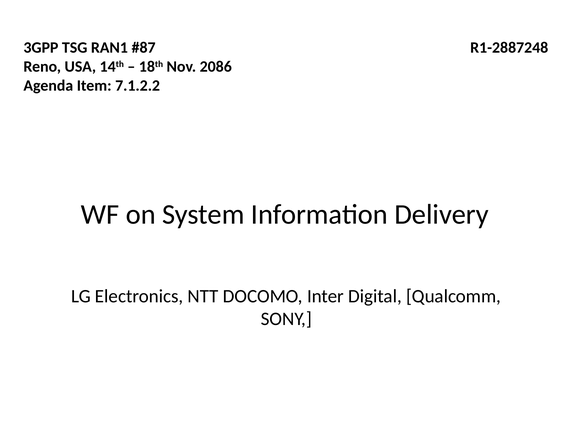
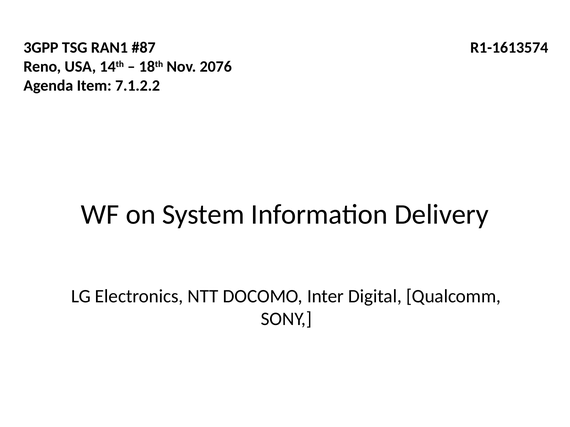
R1-2887248: R1-2887248 -> R1-1613574 (509, 48)
2086: 2086 -> 2076 (216, 67)
